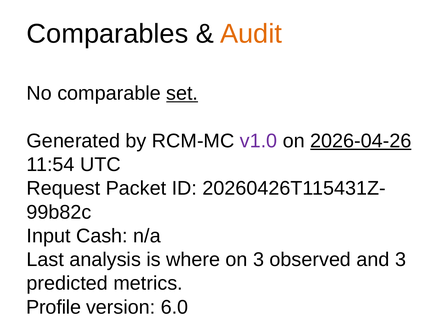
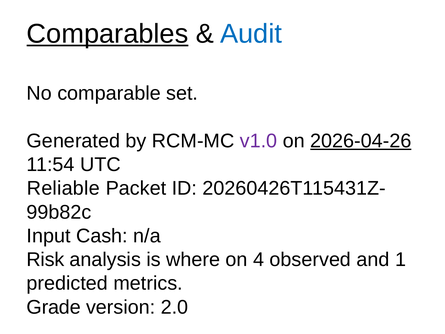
Comparables underline: none -> present (107, 34)
Audit colour: orange -> blue (251, 34)
set underline: present -> none (182, 93)
Request: Request -> Reliable (63, 188)
Last: Last -> Risk (45, 259)
on 3: 3 -> 4 (259, 259)
and 3: 3 -> 1 (401, 259)
Profile: Profile -> Grade (54, 307)
6.0: 6.0 -> 2.0 (175, 307)
